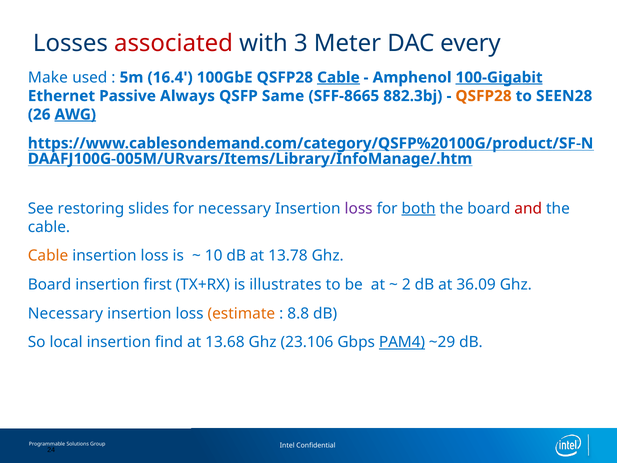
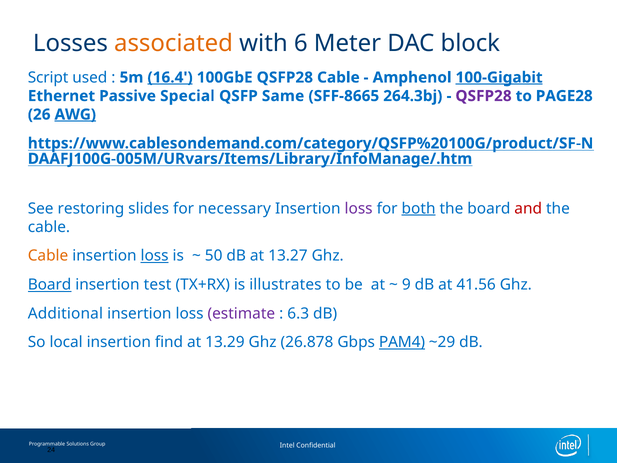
associated colour: red -> orange (174, 43)
3: 3 -> 6 (301, 43)
every: every -> block (470, 43)
Make: Make -> Script (48, 77)
16.4 underline: none -> present (170, 77)
Cable underline: present -> none (338, 77)
Always: Always -> Special (187, 96)
882.3bj: 882.3bj -> 264.3bj (413, 96)
QSFP28 colour: orange -> purple (484, 96)
SEEN28: SEEN28 -> PAGE28 (564, 96)
loss underline: none -> present (155, 256)
10: 10 -> 50 (214, 256)
13.78: 13.78 -> 13.27 (288, 256)
Board underline: none -> present (50, 285)
first: first -> test (158, 285)
2: 2 -> 9 (406, 285)
36.09: 36.09 -> 41.56 (476, 285)
Necessary: Necessary -> Additional (65, 313)
estimate colour: orange -> purple (241, 313)
8.8: 8.8 -> 6.3 (298, 313)
13.68: 13.68 -> 13.29 (225, 342)
23.106: 23.106 -> 26.878 (307, 342)
